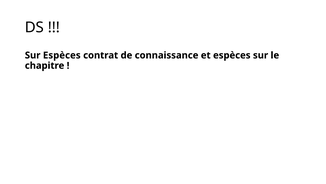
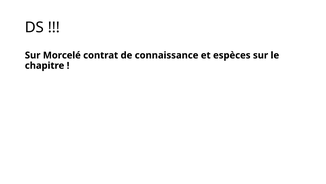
Sur Espèces: Espèces -> Morcelé (62, 55)
